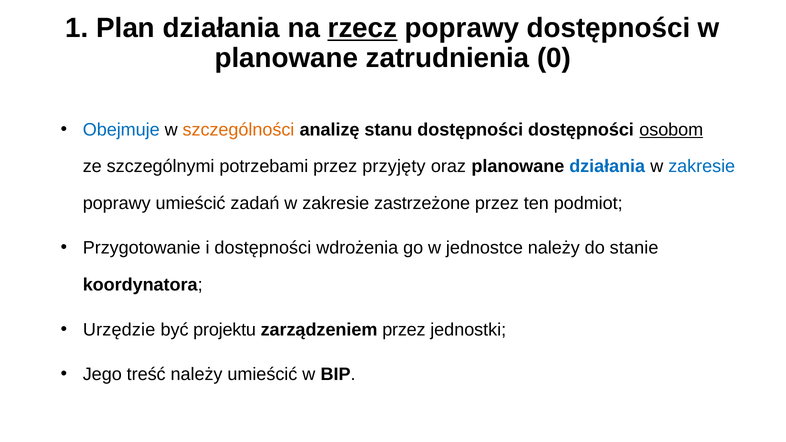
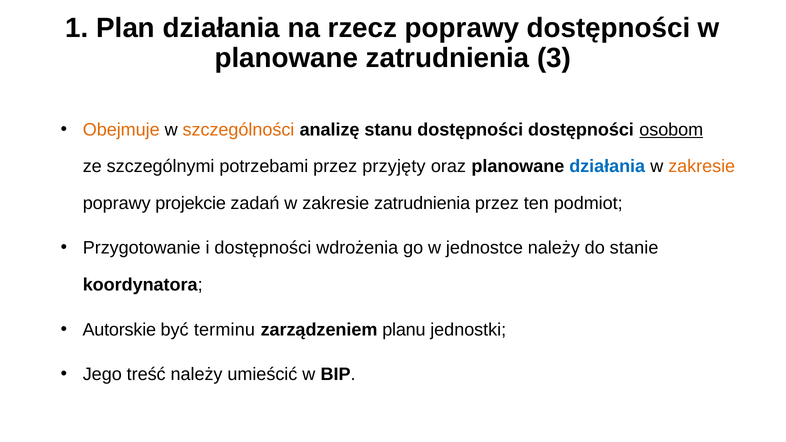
rzecz underline: present -> none (362, 28)
0: 0 -> 3 (554, 58)
Obejmuje colour: blue -> orange (121, 130)
zakresie colour: blue -> orange (702, 166)
poprawy umieścić: umieścić -> projekcie (191, 203)
zakresie zastrzeżone: zastrzeżone -> zatrudnienia (422, 203)
Urzędzie: Urzędzie -> Autorskie (119, 330)
projektu: projektu -> terminu (224, 330)
zarządzeniem przez: przez -> planu (404, 330)
